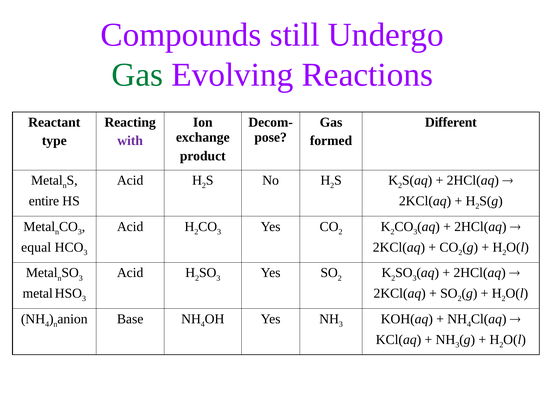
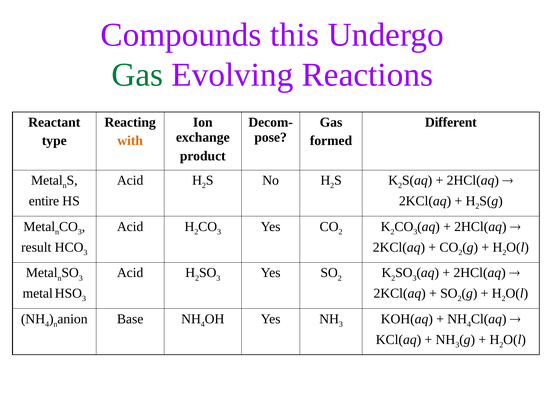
still: still -> this (295, 35)
with colour: purple -> orange (130, 141)
equal: equal -> result (36, 247)
